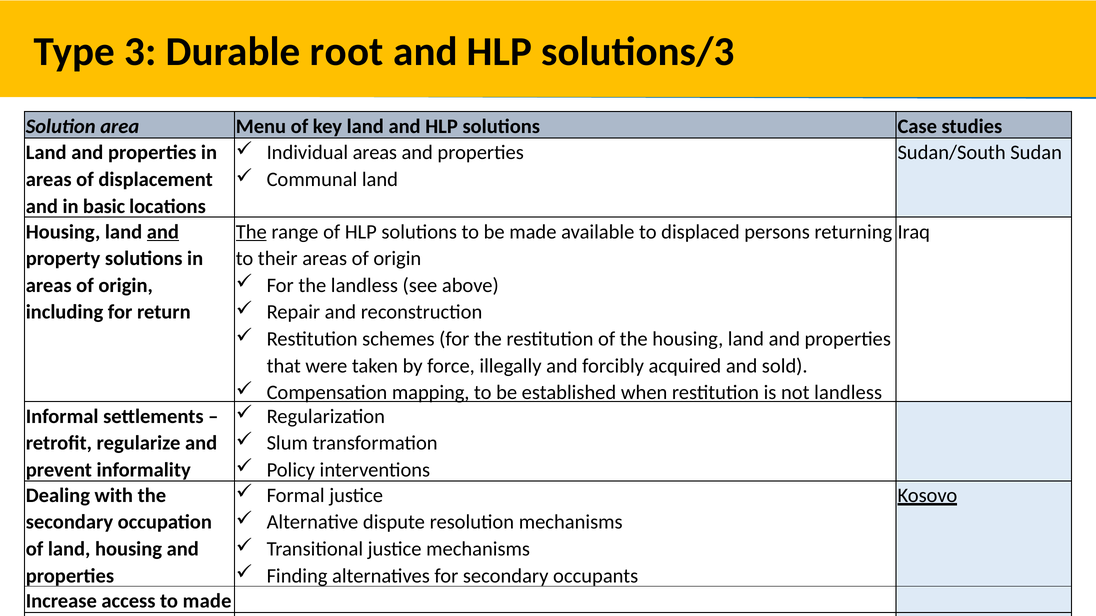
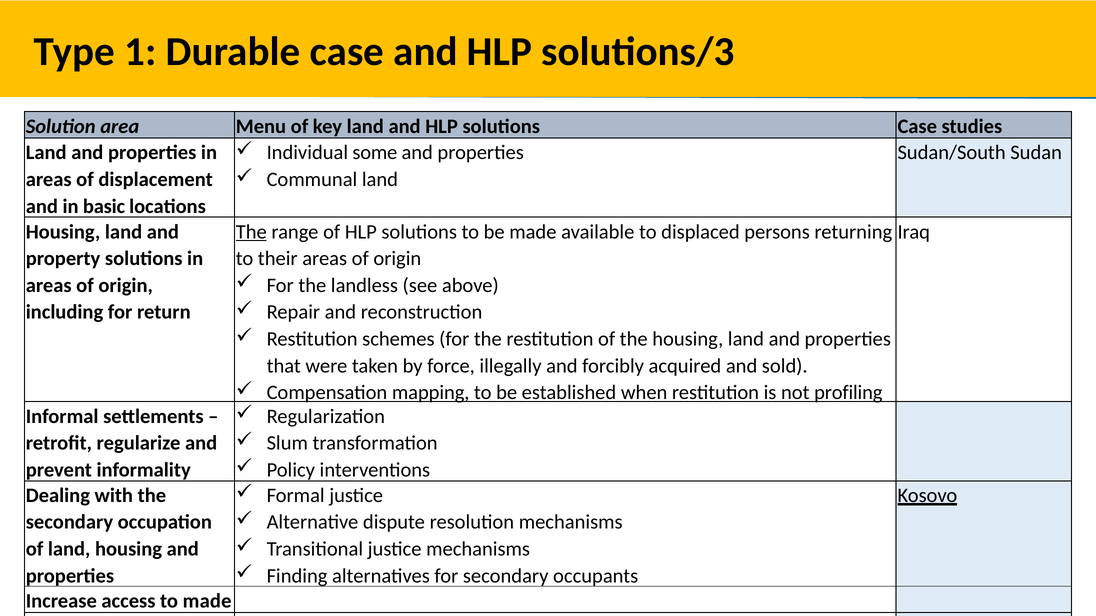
3: 3 -> 1 (140, 52)
Durable root: root -> case (347, 52)
Individual areas: areas -> some (375, 153)
and underline: present -> none (163, 232)
not landless: landless -> profiling (848, 393)
